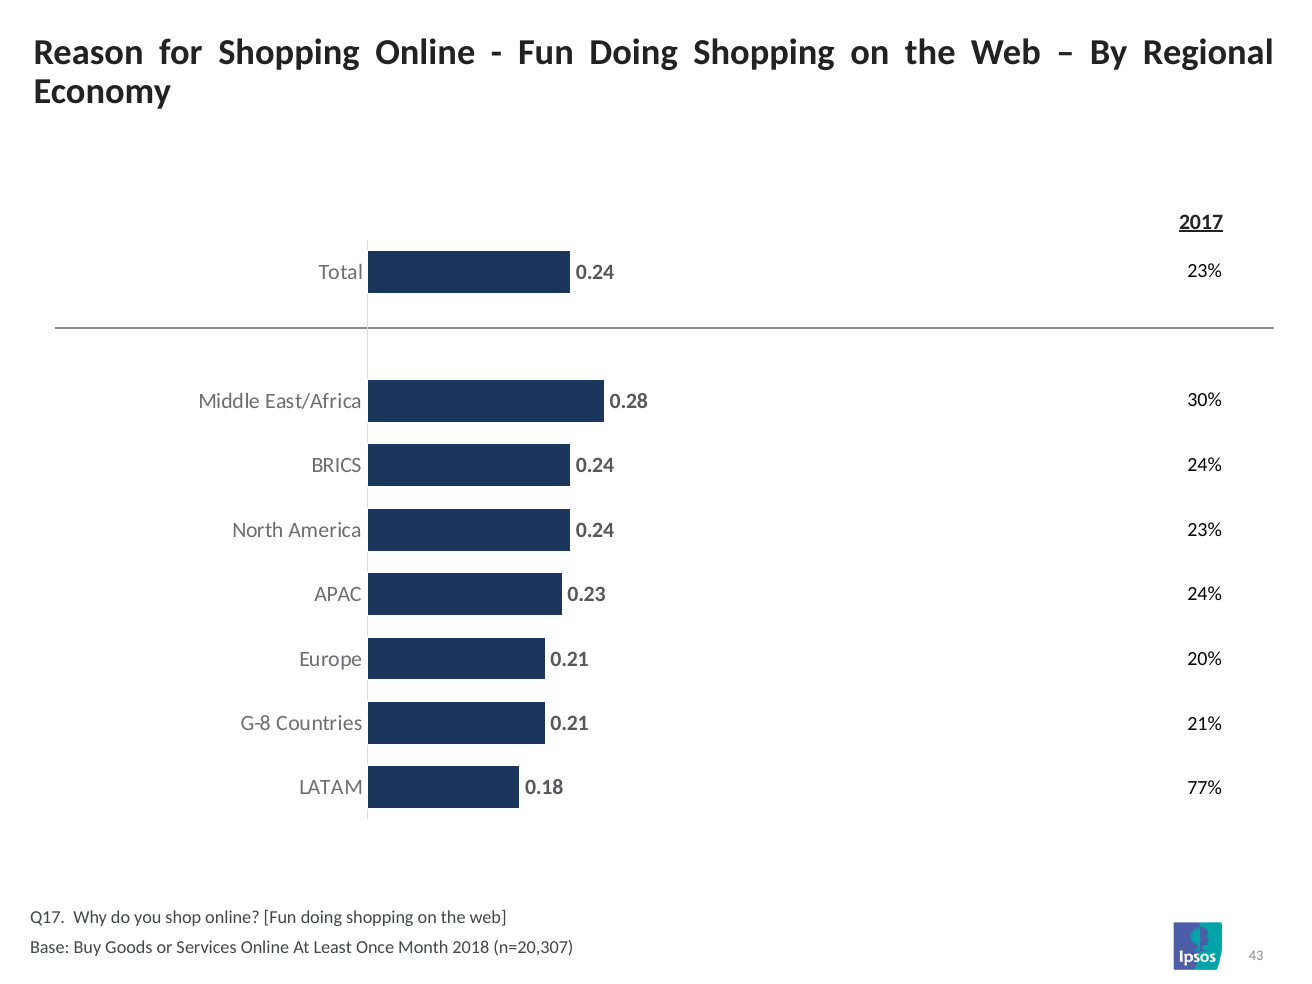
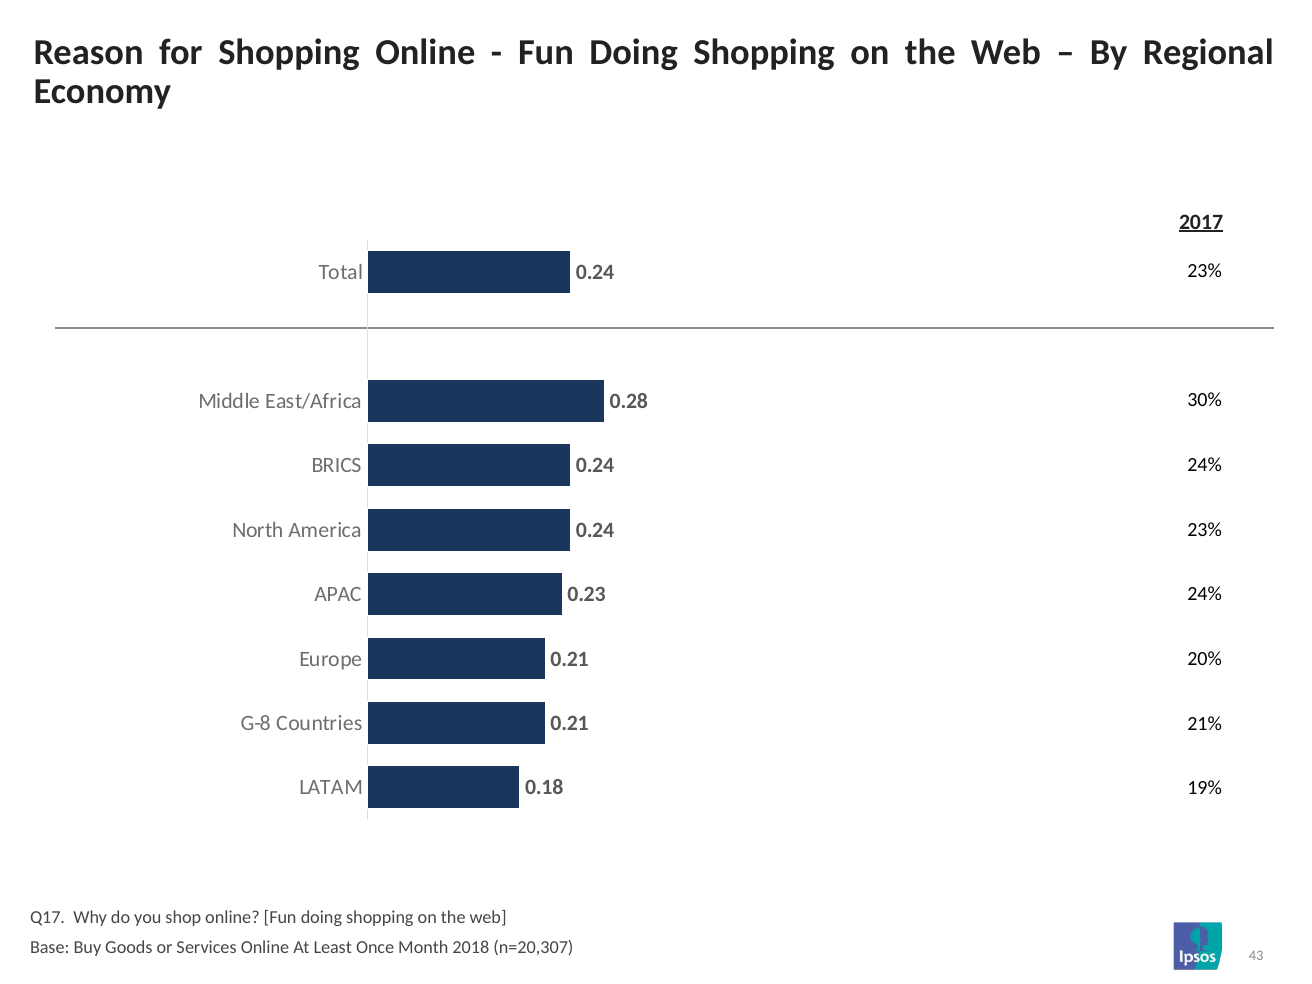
77%: 77% -> 19% (1205, 788)
